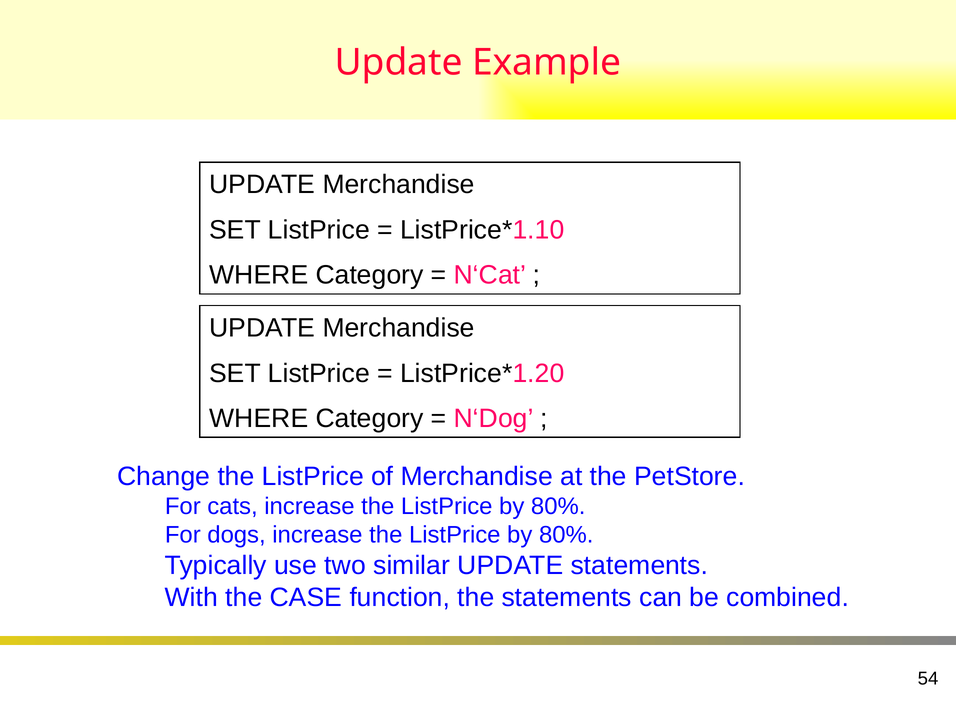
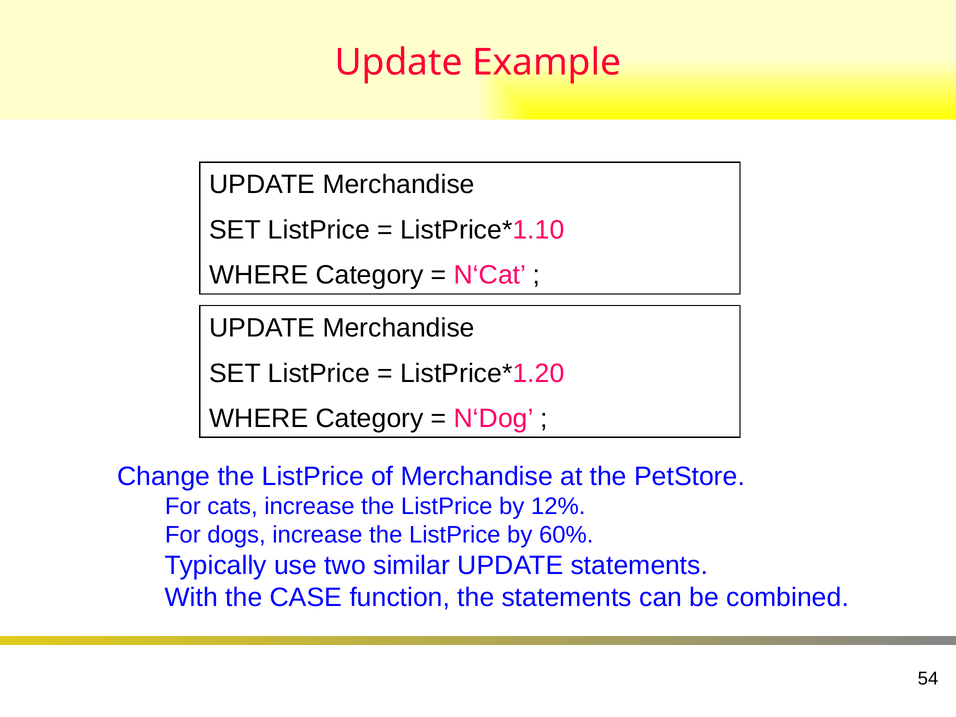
80%: 80% -> 12% (558, 506)
80%: 80% -> 60% (566, 535)
